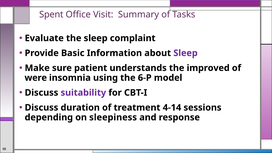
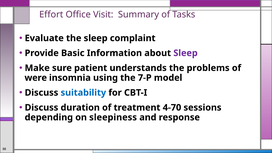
Spent: Spent -> Effort (51, 14)
improved: improved -> problems (208, 68)
6-P: 6-P -> 7-P (145, 78)
suitability colour: purple -> blue (83, 93)
4-14: 4-14 -> 4-70 (172, 108)
